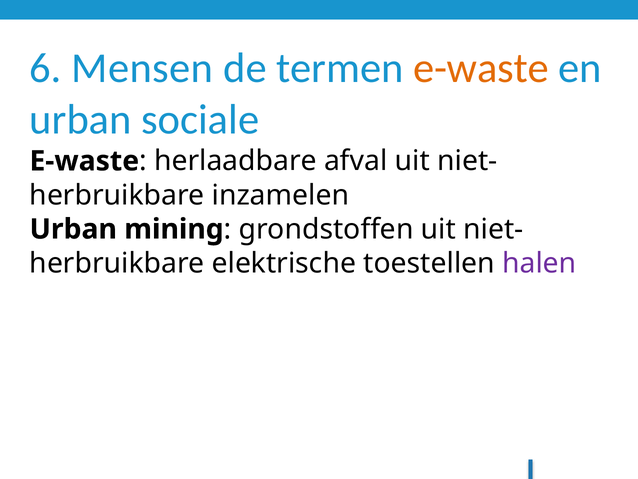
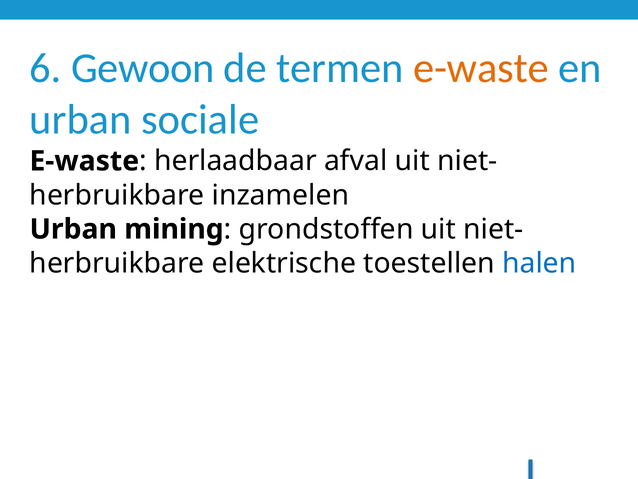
Mensen: Mensen -> Gewoon (143, 68)
herlaadbare: herlaadbare -> herlaadbaar (235, 161)
halen colour: purple -> blue (539, 263)
